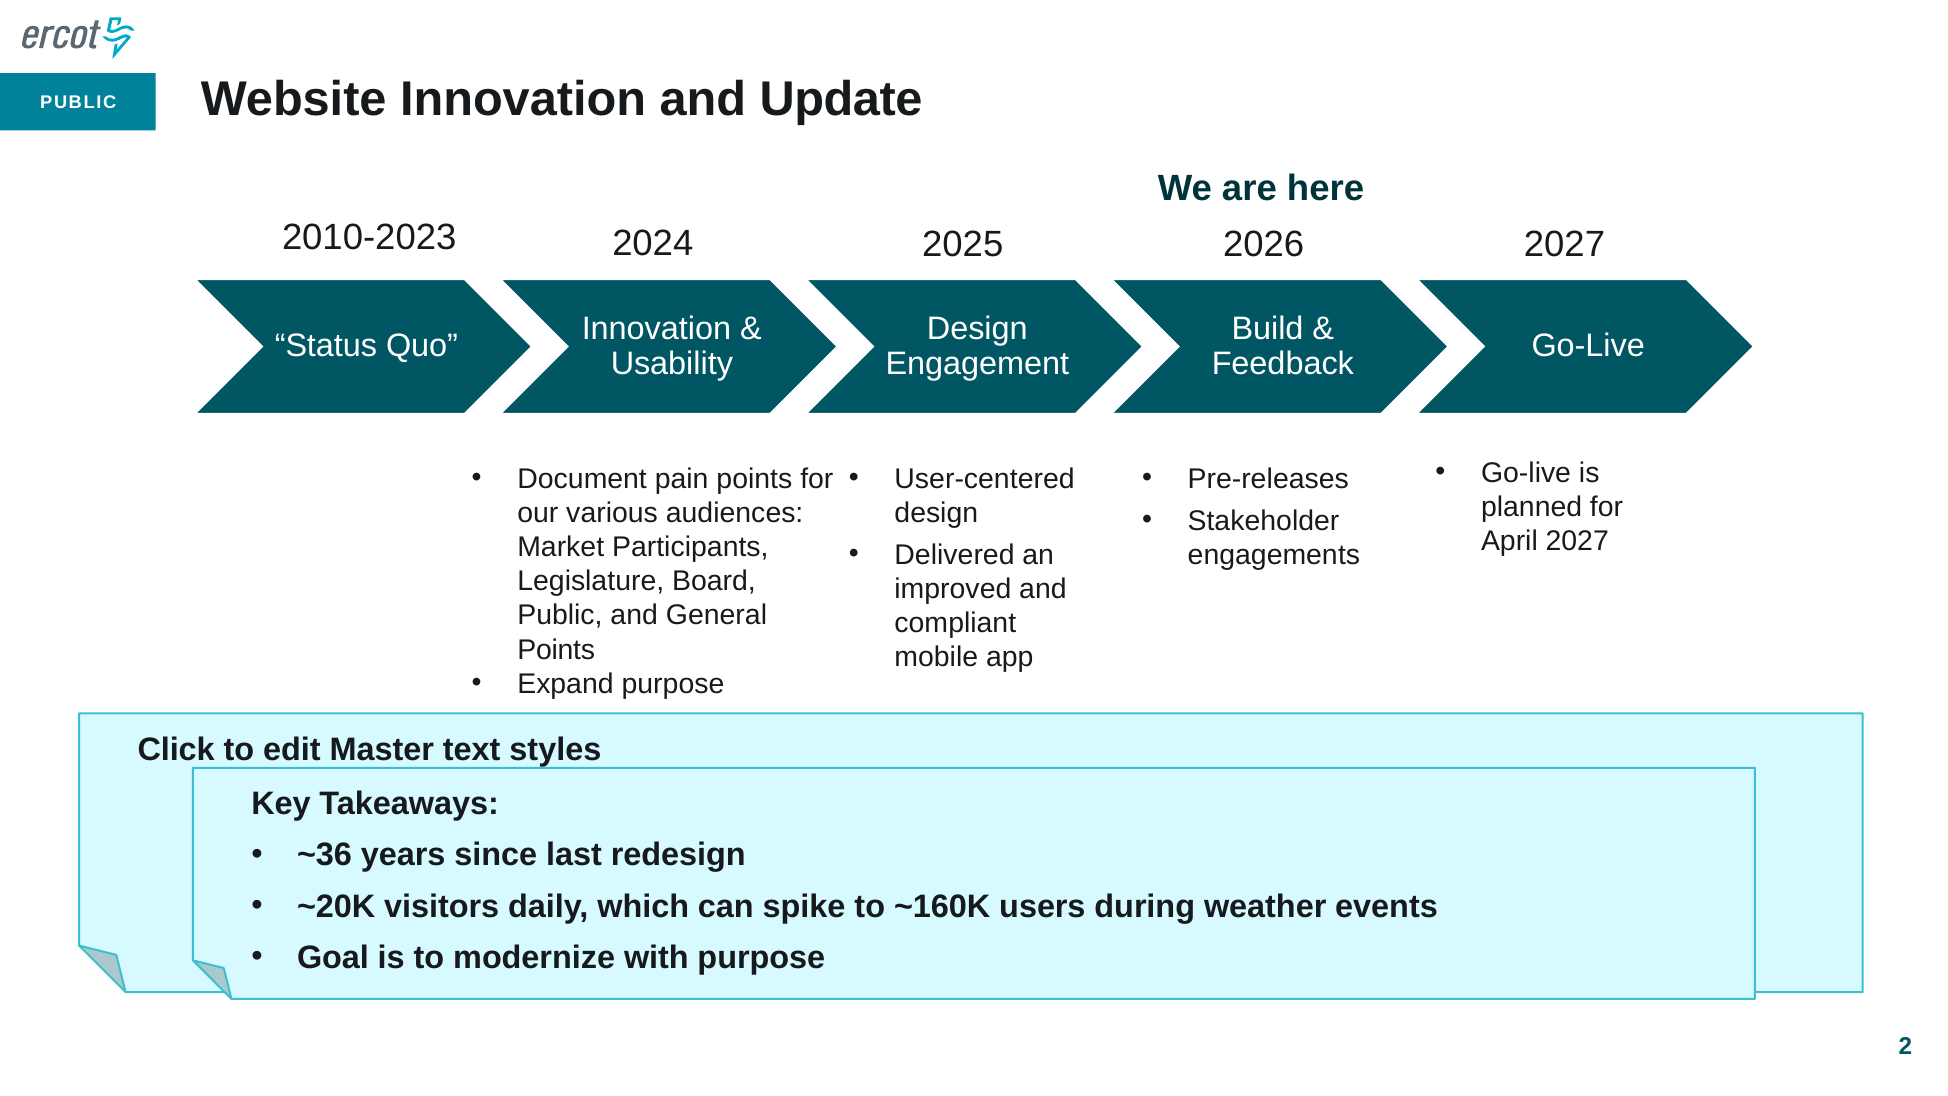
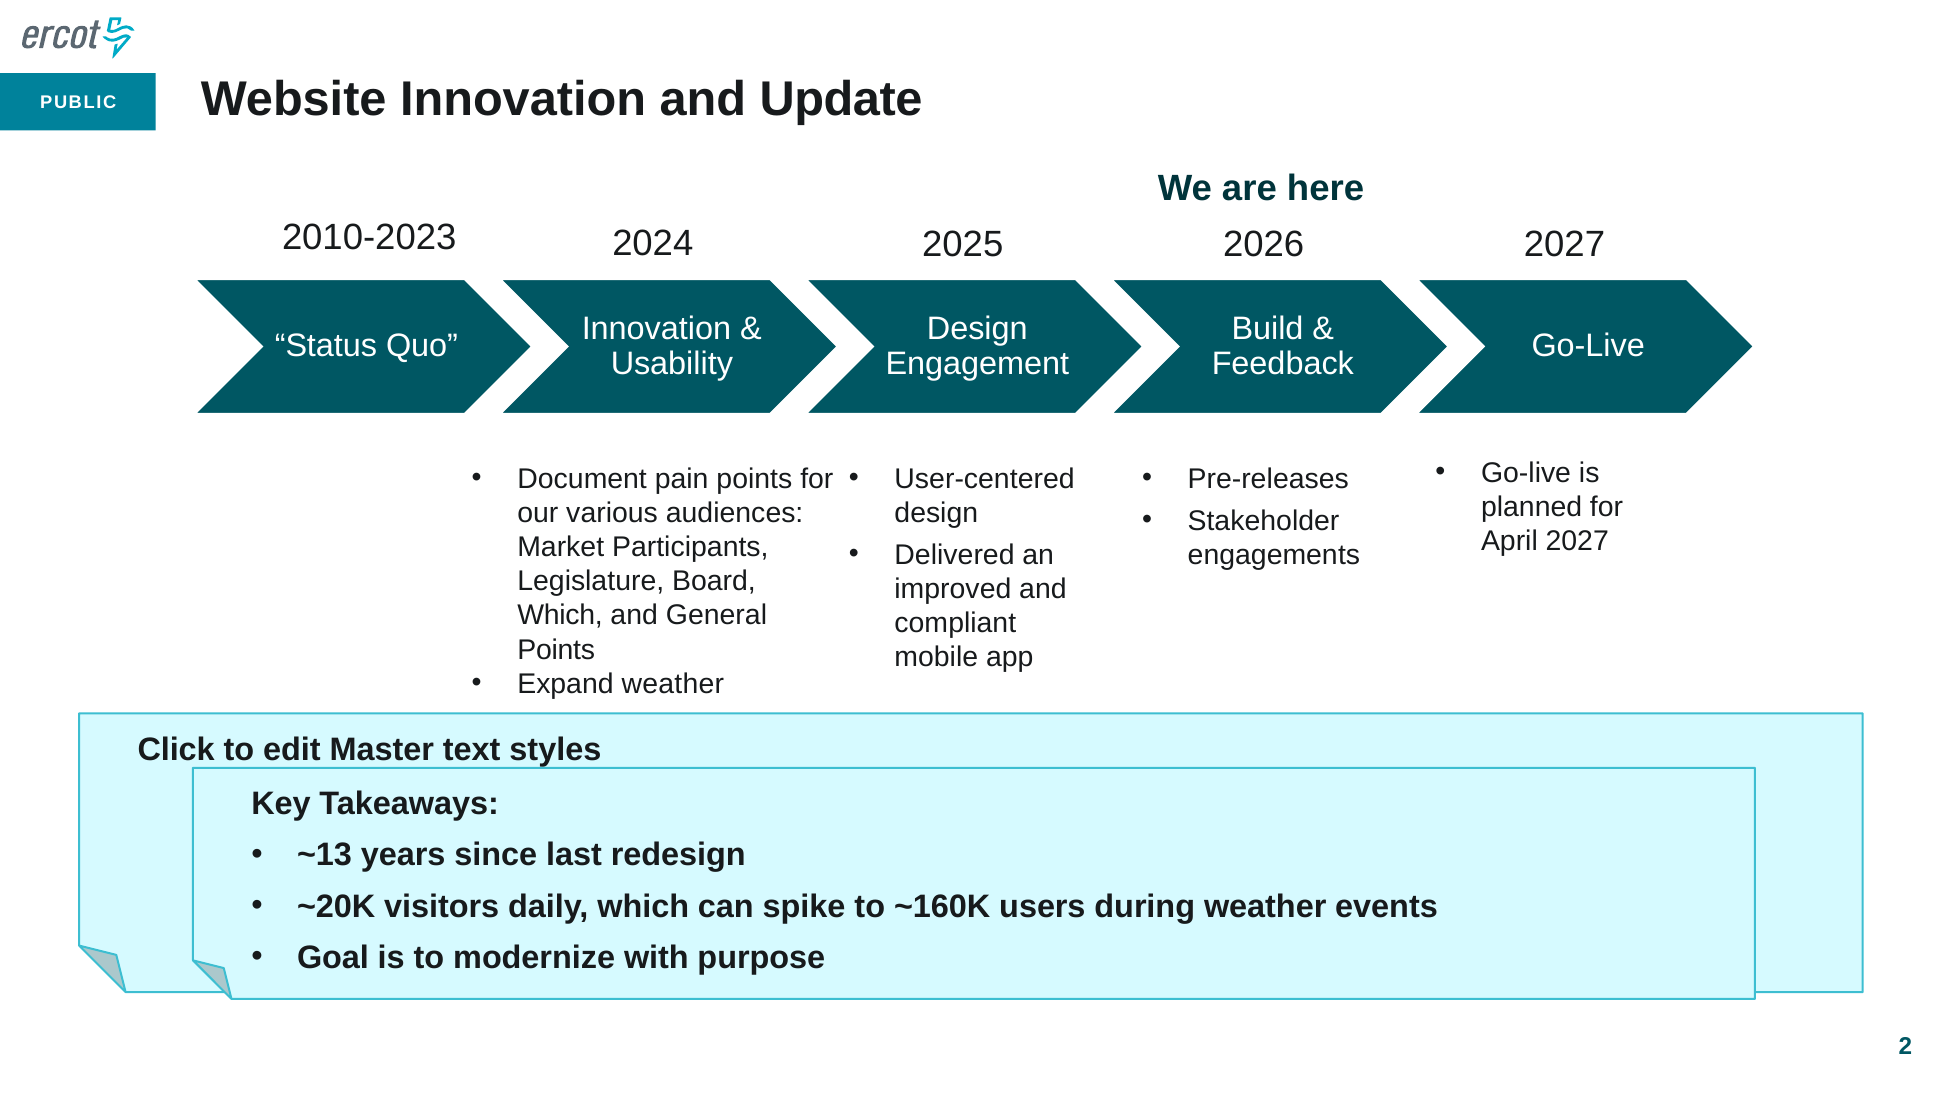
Public: Public -> Which (560, 615)
Expand purpose: purpose -> weather (673, 684)
~36: ~36 -> ~13 (324, 855)
